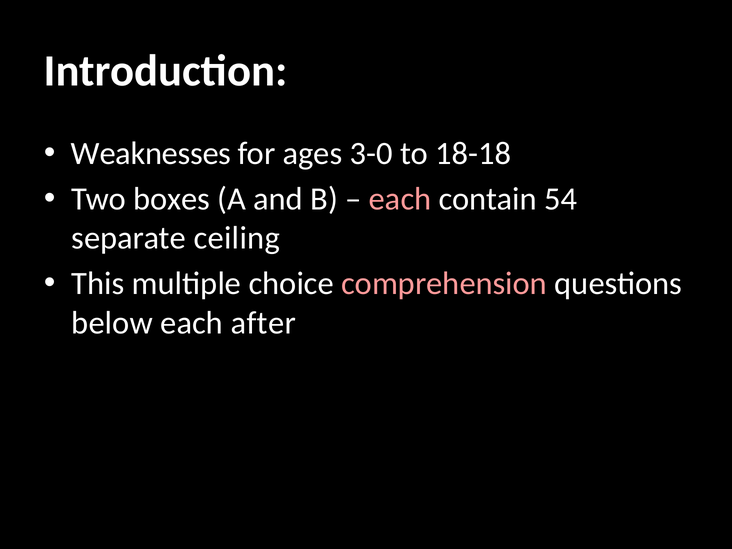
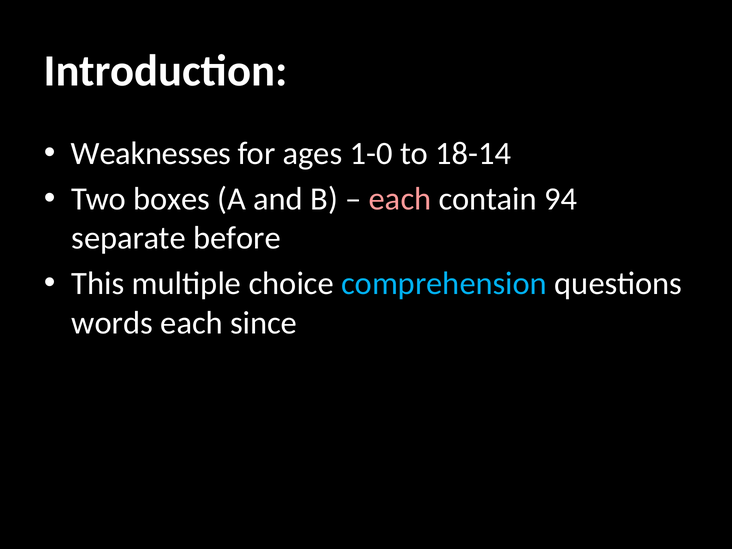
3-0: 3-0 -> 1-0 (371, 154)
18-18: 18-18 -> 18-14 (473, 154)
54: 54 -> 94 (561, 199)
ceiling: ceiling -> before (237, 238)
comprehension colour: pink -> light blue (444, 284)
below: below -> words (112, 323)
after: after -> since (264, 323)
